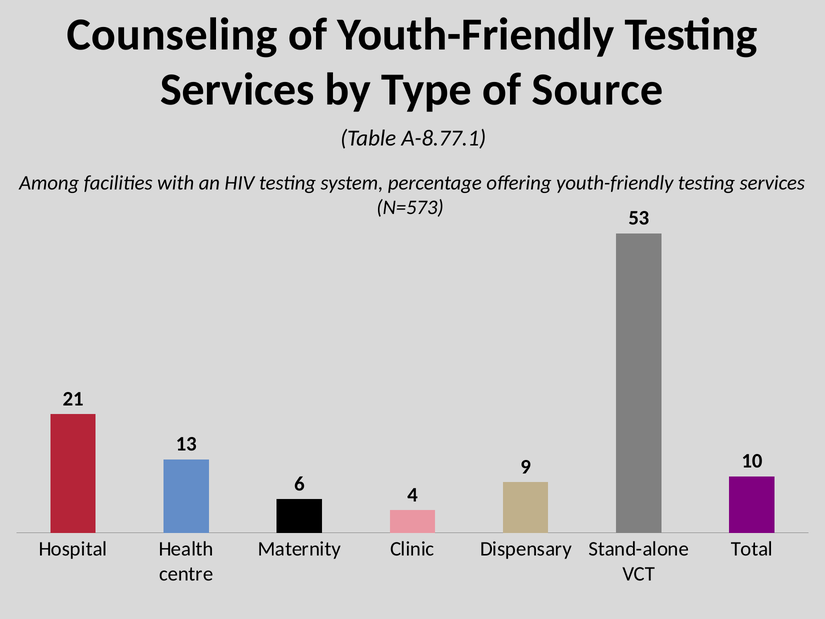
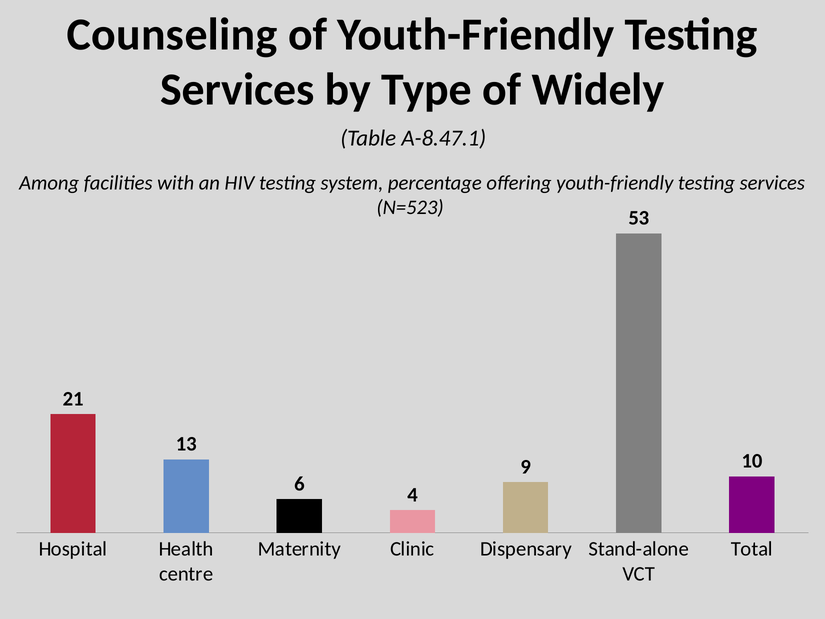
Source: Source -> Widely (598, 90)
A-8.77.1: A-8.77.1 -> A-8.47.1 (444, 138)
N=573: N=573 -> N=523 (410, 208)
